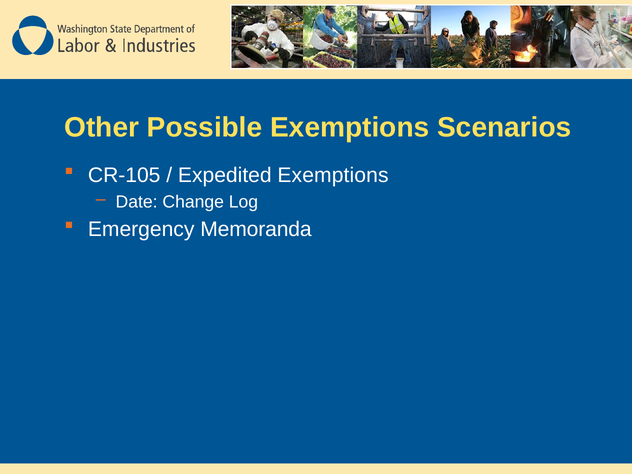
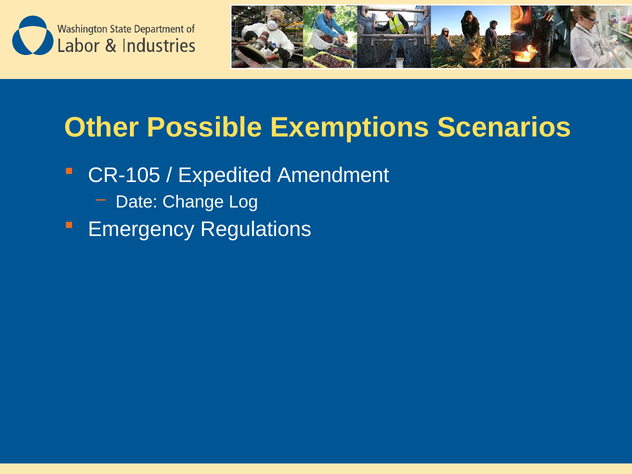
Expedited Exemptions: Exemptions -> Amendment (333, 175)
Memoranda: Memoranda -> Regulations (256, 229)
